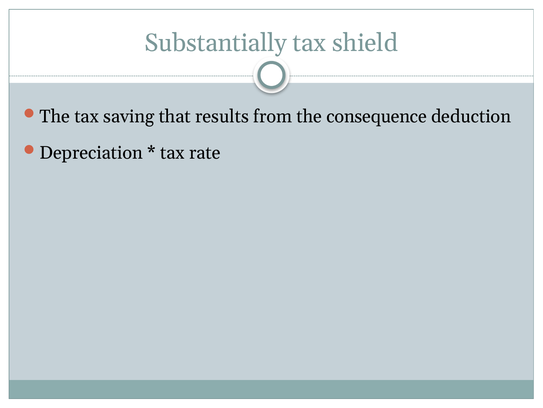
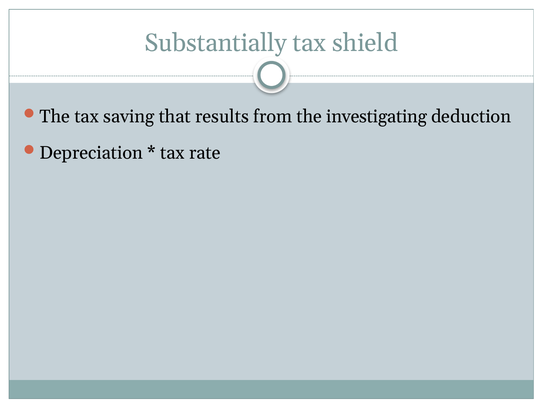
consequence: consequence -> investigating (377, 116)
